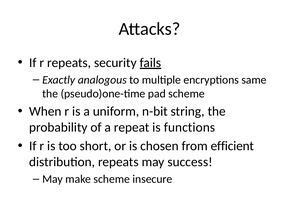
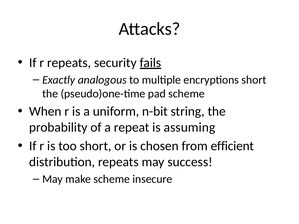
encryptions same: same -> short (254, 80)
functions: functions -> assuming (189, 128)
